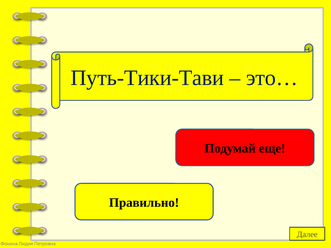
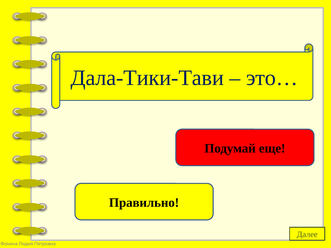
Путь-Тики-Тави: Путь-Тики-Тави -> Дала-Тики-Тави (147, 78)
